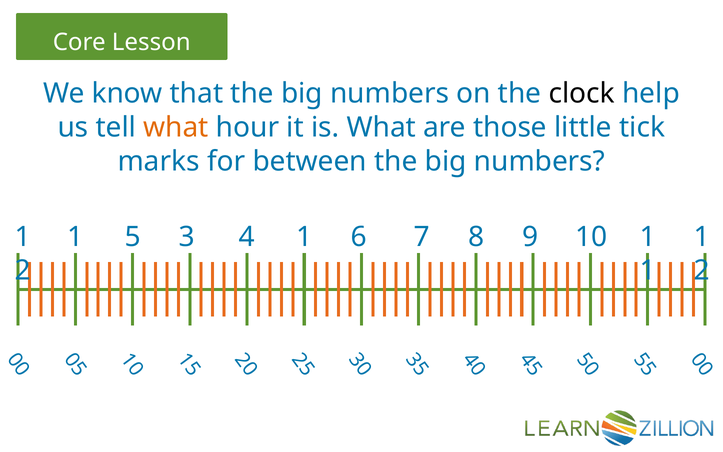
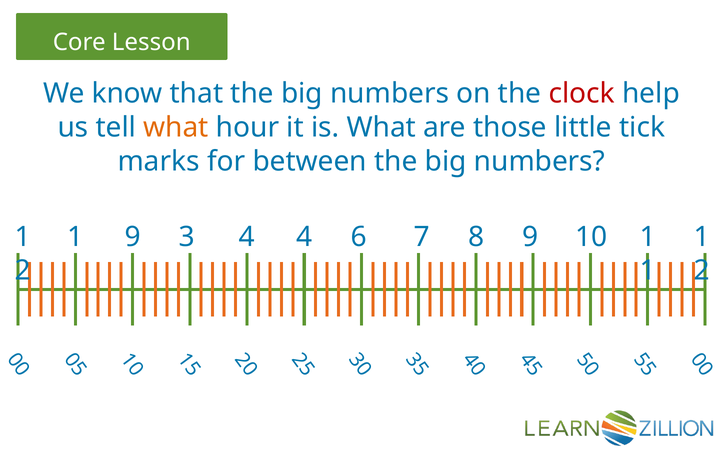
clock colour: black -> red (582, 94)
5: 5 -> 9 (133, 237)
4 1: 1 -> 4 (304, 237)
